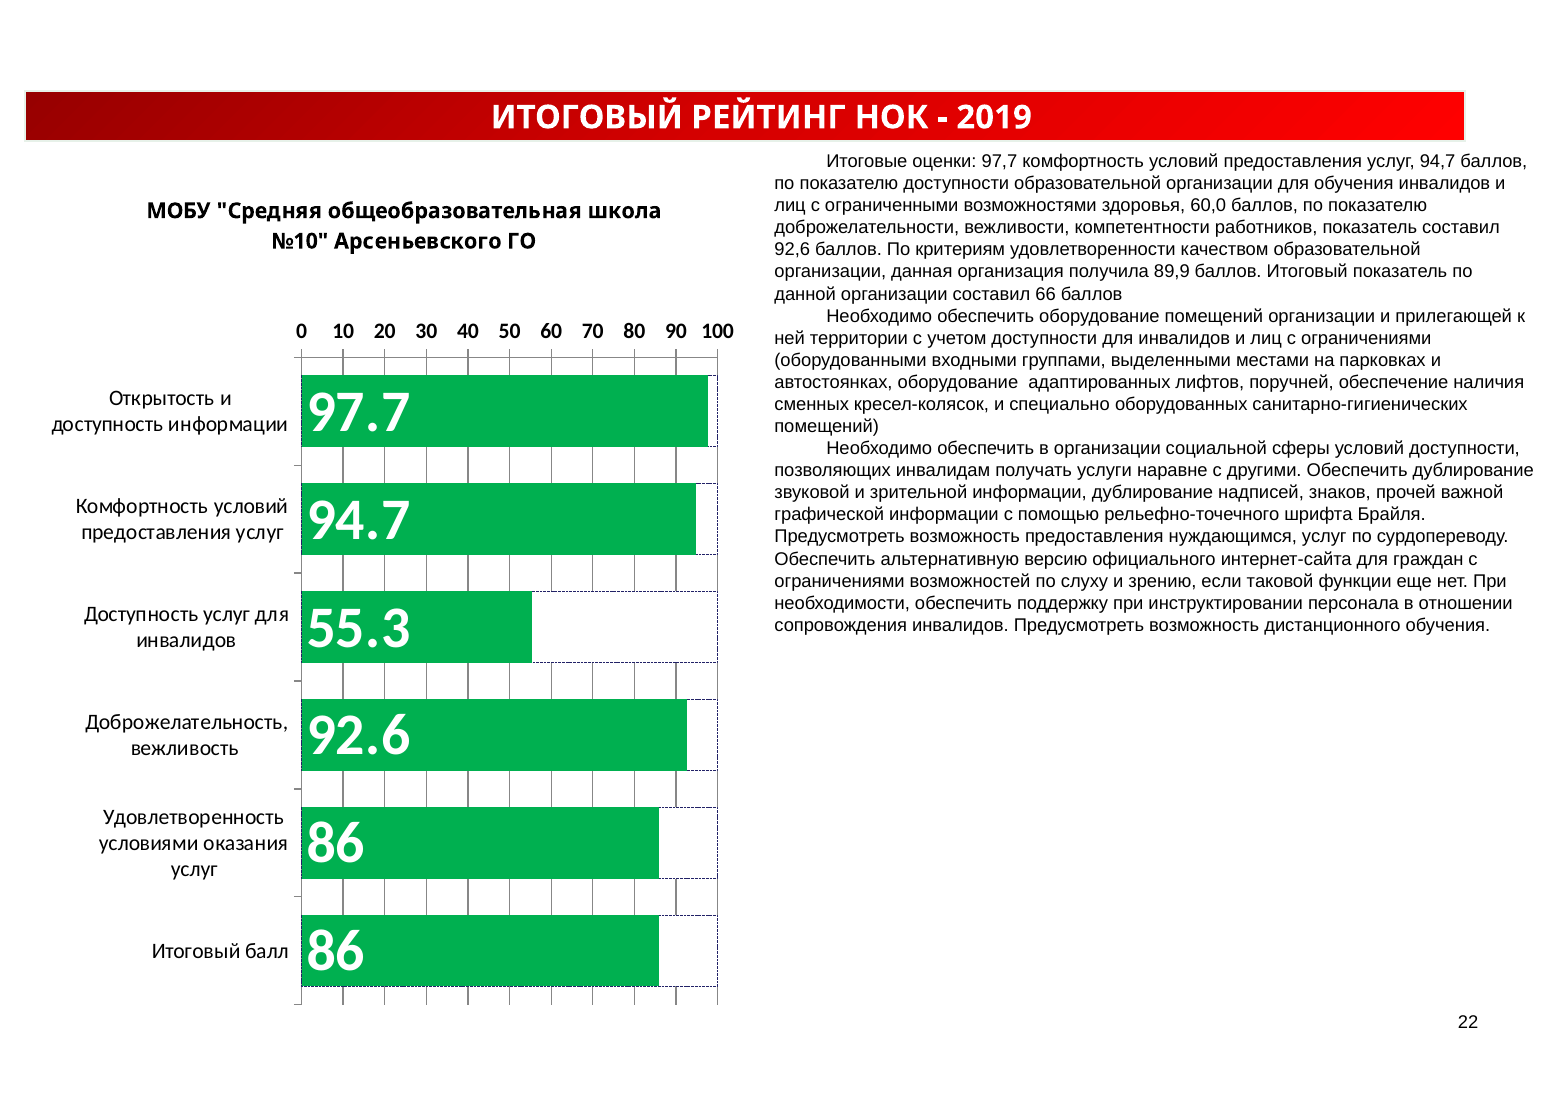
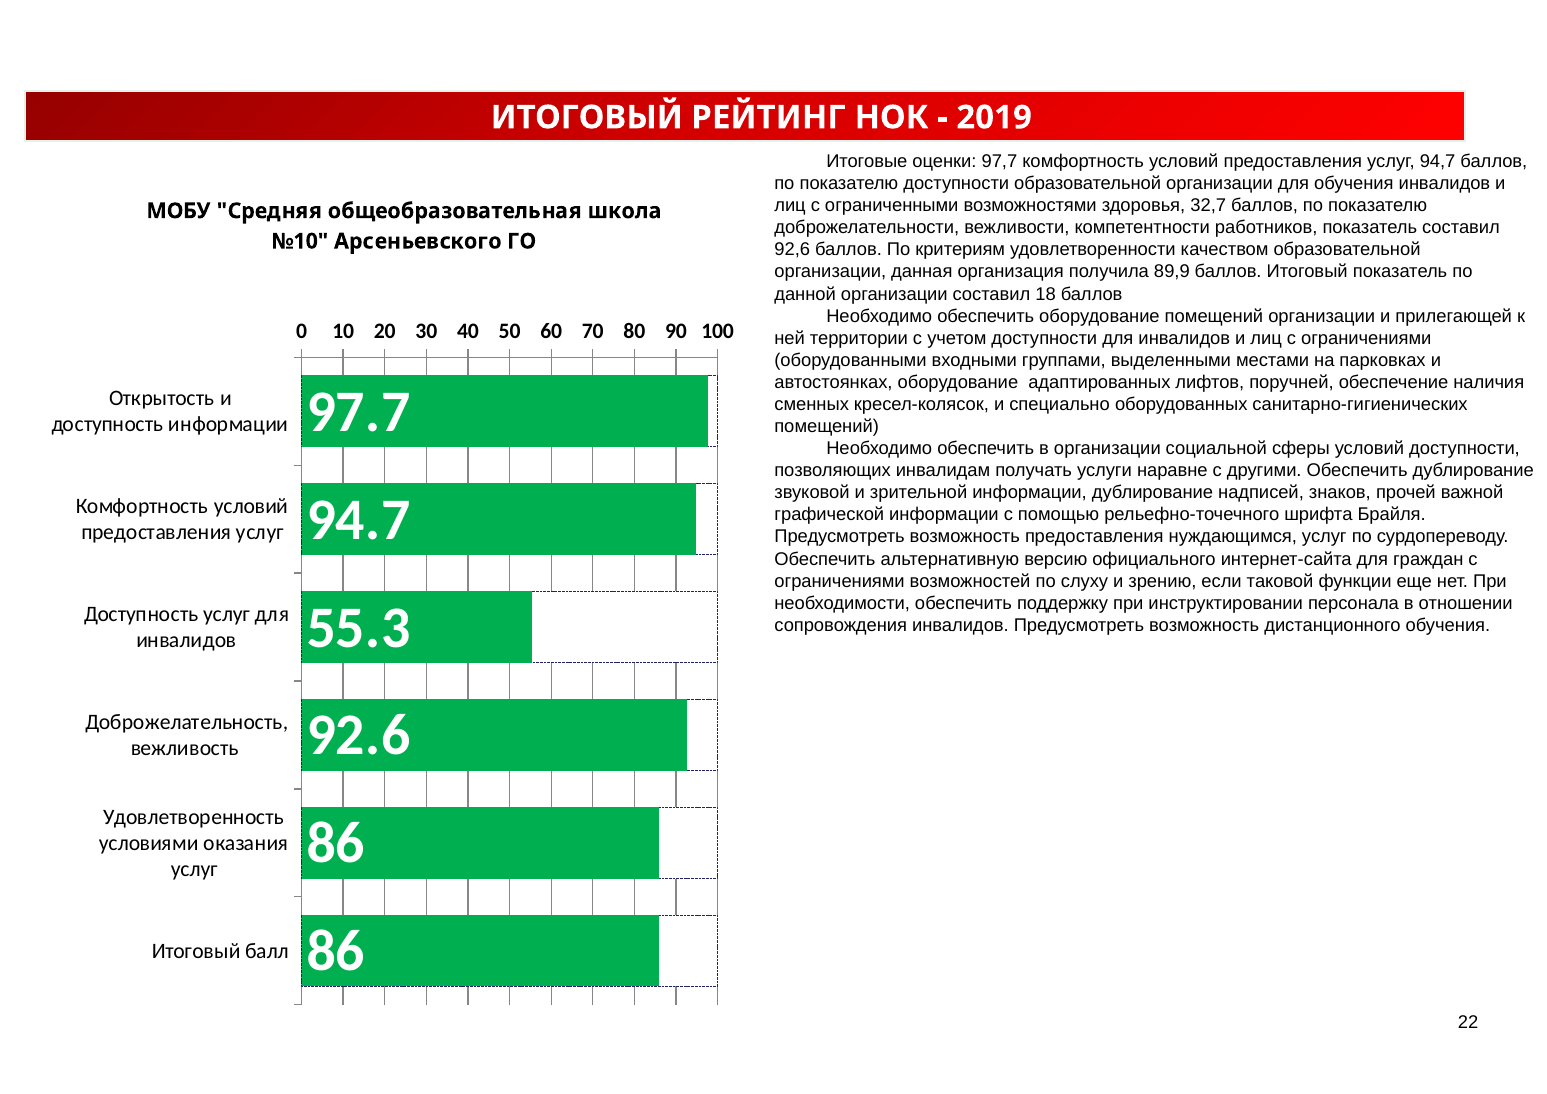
60,0: 60,0 -> 32,7 (1208, 206)
66: 66 -> 18 (1046, 294)
